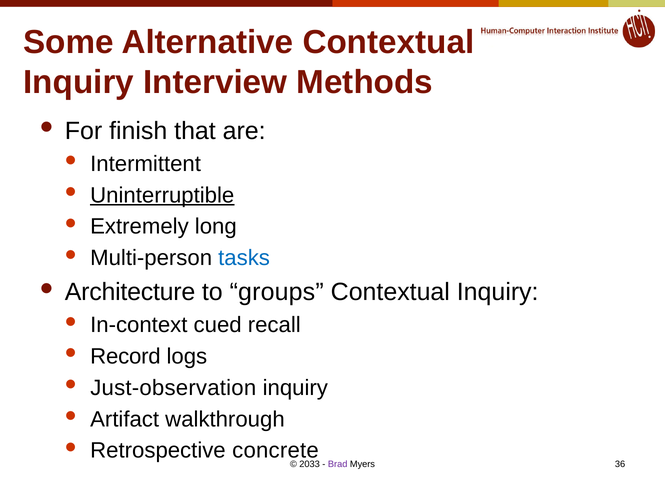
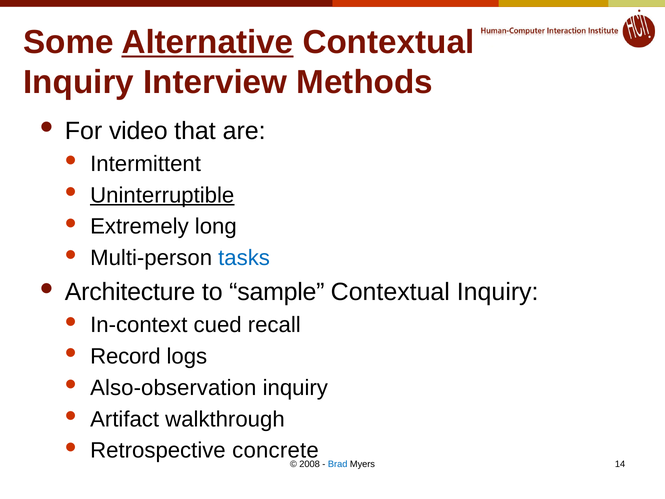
Alternative underline: none -> present (208, 42)
finish: finish -> video (138, 131)
groups: groups -> sample (277, 292)
Just-observation: Just-observation -> Also-observation (173, 388)
2033: 2033 -> 2008 (310, 464)
Brad colour: purple -> blue (338, 464)
36: 36 -> 14 (620, 464)
